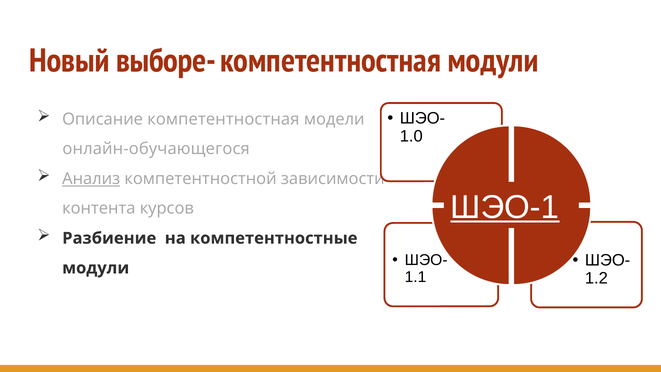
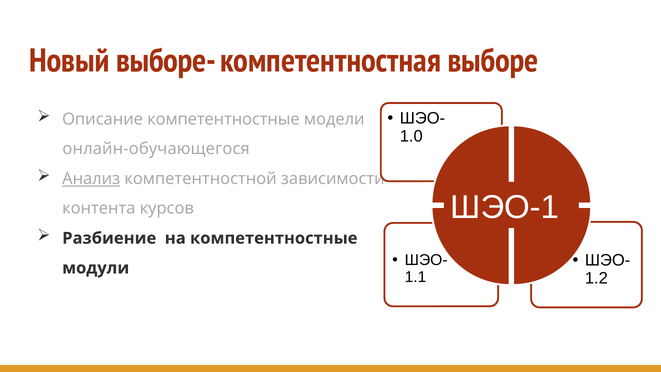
компетентностная модули: модули -> выборе (493, 61)
Описание компетентностная: компетентностная -> компетентностные (223, 119)
ШЭО-1 underline: present -> none (505, 207)
